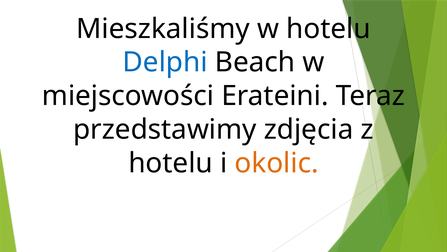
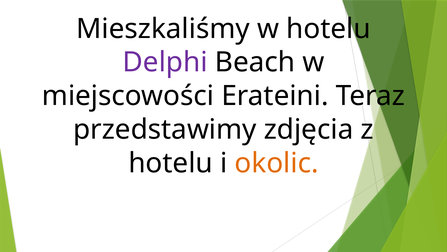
Delphi colour: blue -> purple (165, 62)
